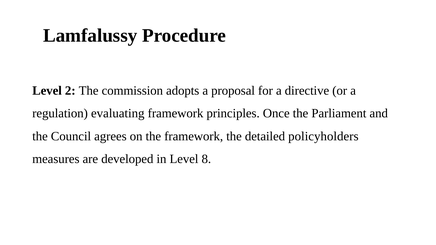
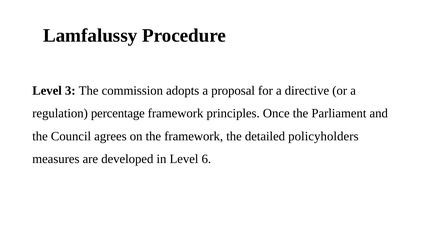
2: 2 -> 3 (70, 91)
evaluating: evaluating -> percentage (118, 114)
8: 8 -> 6 (206, 159)
